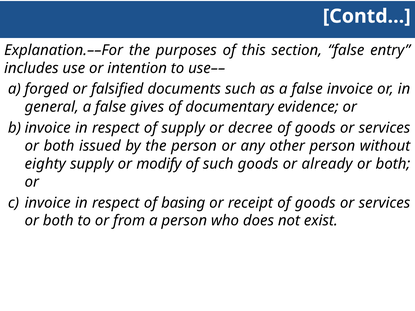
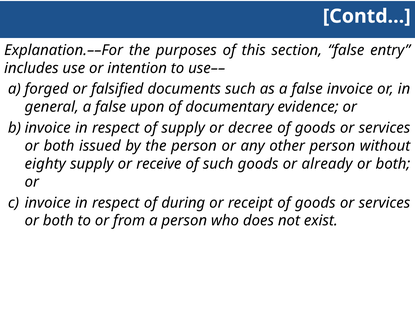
gives: gives -> upon (147, 107)
modify: modify -> receive (159, 164)
basing: basing -> during (183, 203)
